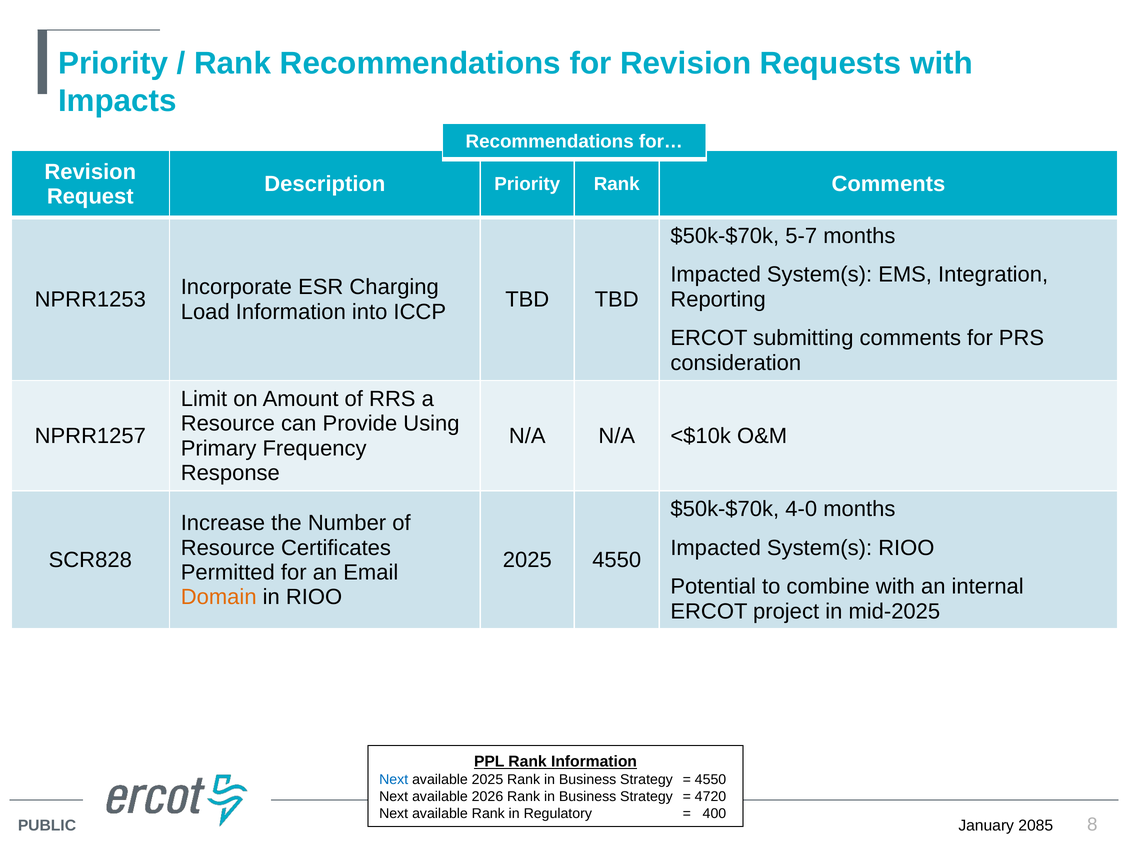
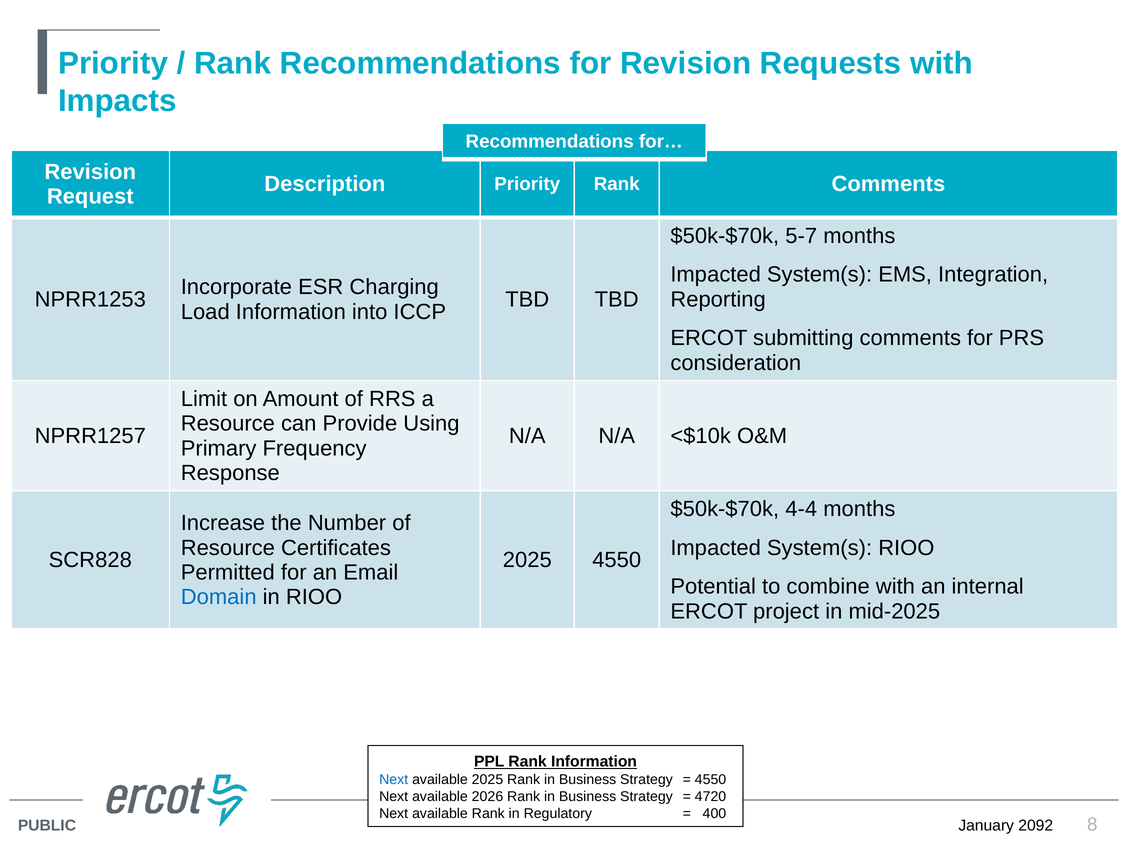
4-0: 4-0 -> 4-4 (801, 509)
Domain colour: orange -> blue (219, 597)
2085: 2085 -> 2092 (1036, 826)
